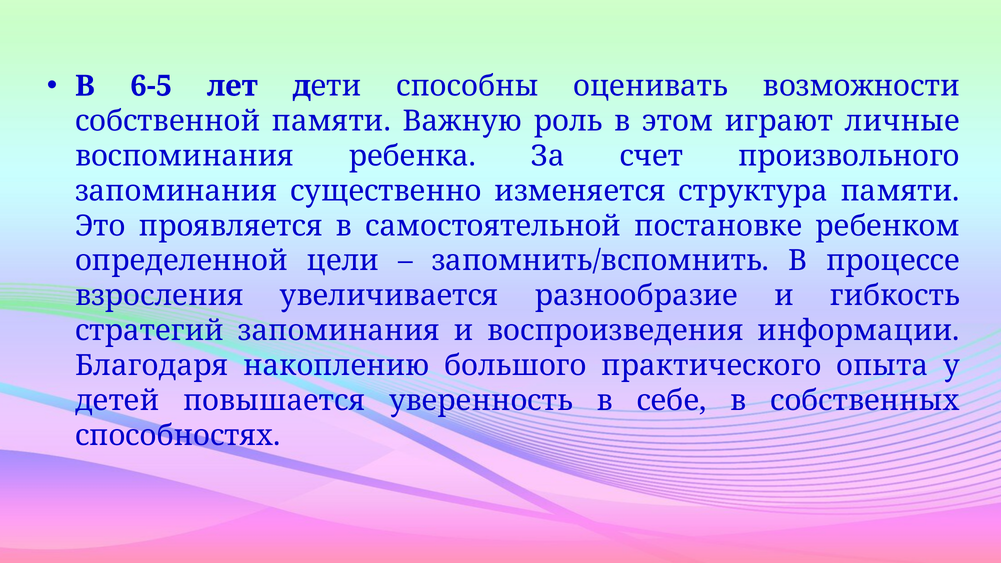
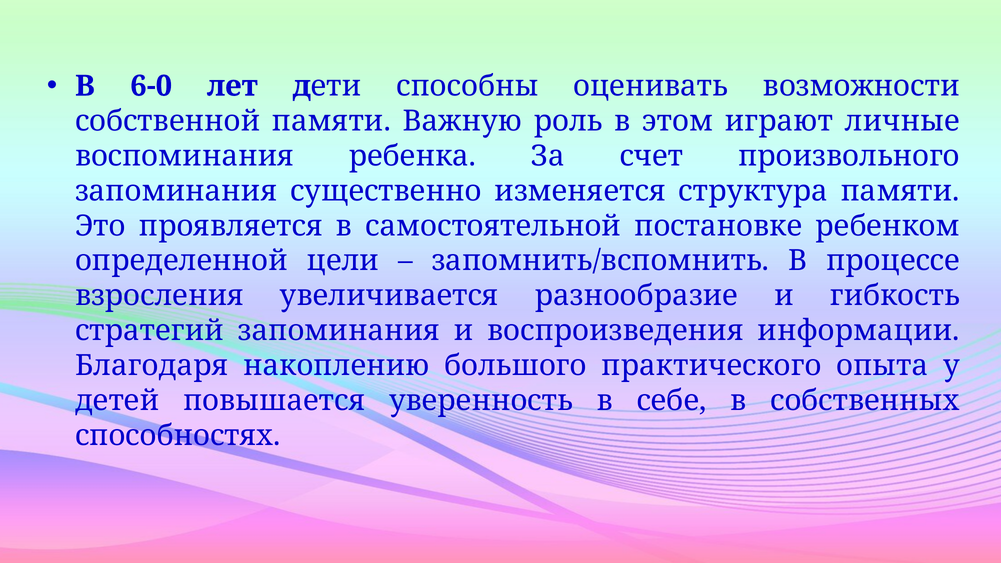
6-5: 6-5 -> 6-0 (151, 86)
